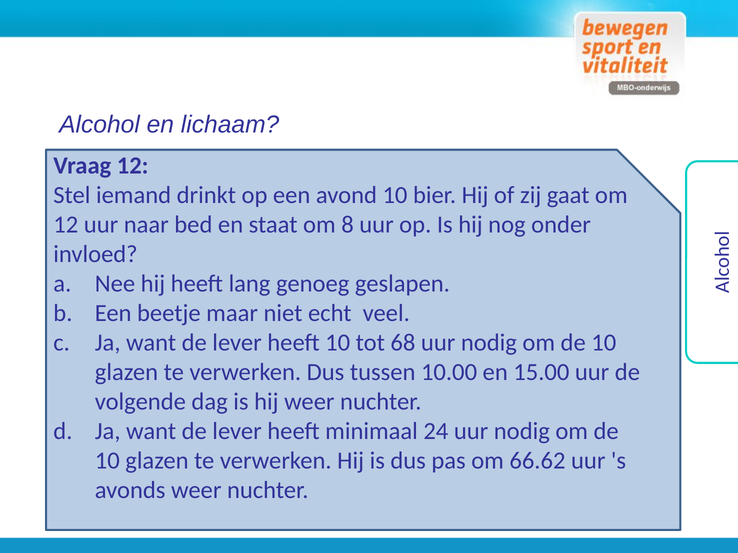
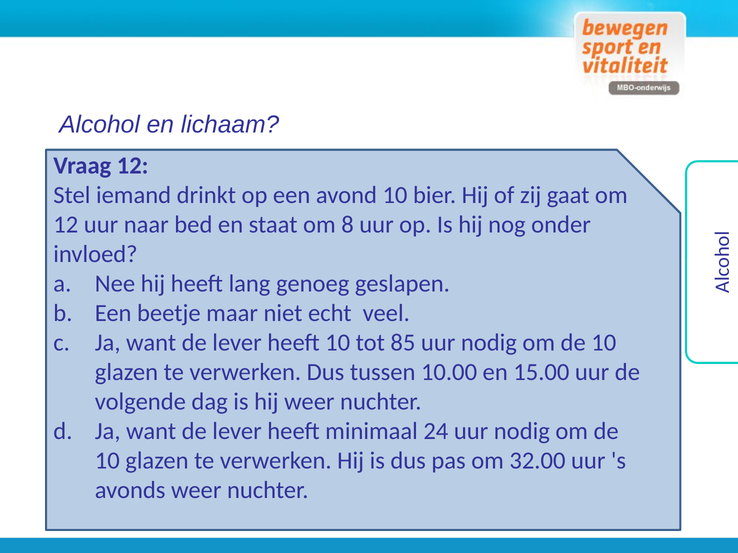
68: 68 -> 85 (403, 343)
66.62: 66.62 -> 32.00 (537, 461)
